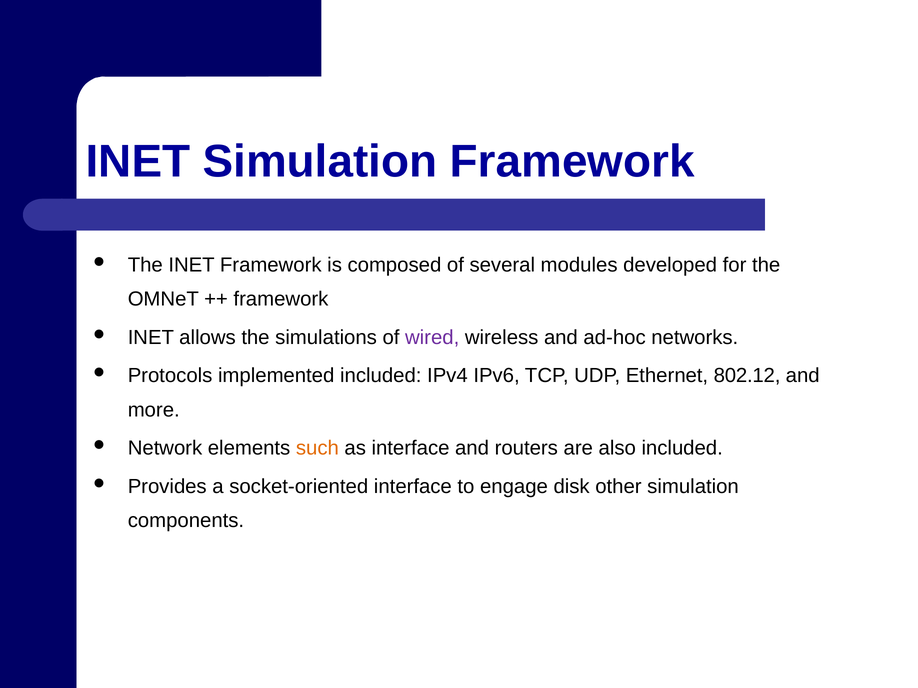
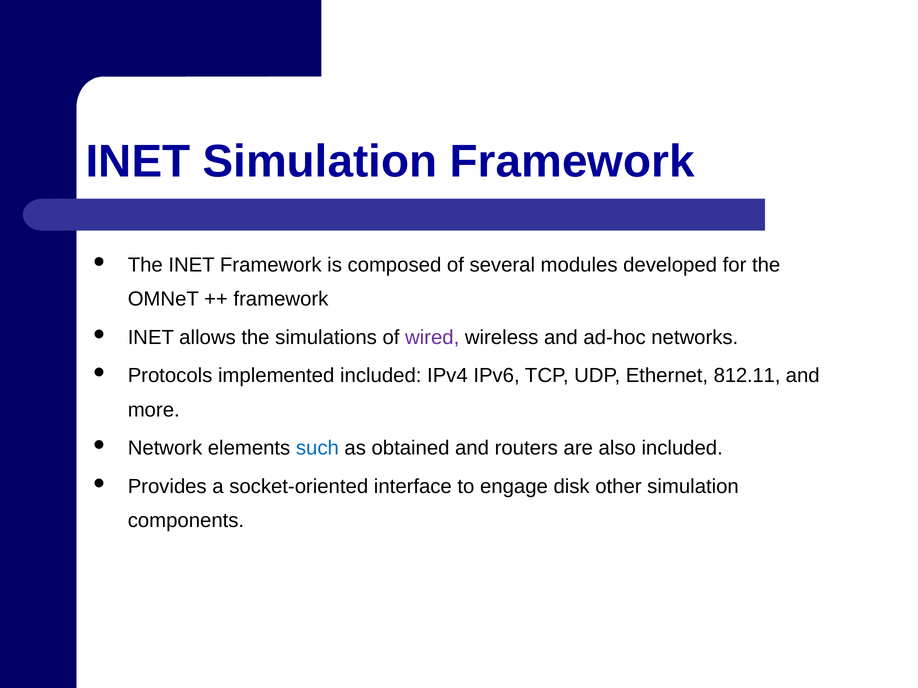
802.12: 802.12 -> 812.11 (747, 376)
such colour: orange -> blue (317, 449)
as interface: interface -> obtained (411, 449)
